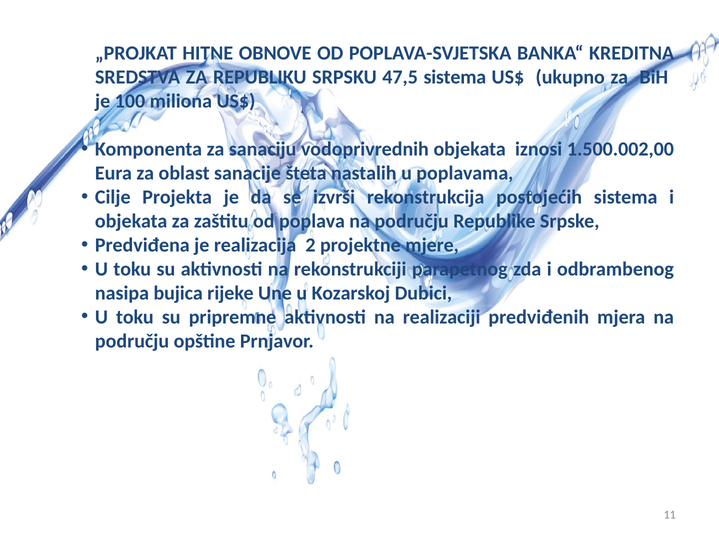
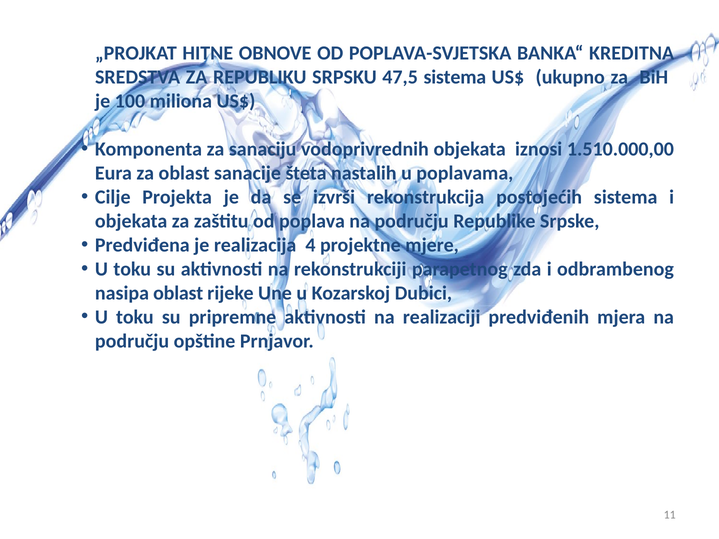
1.500.002,00: 1.500.002,00 -> 1.510.000,00 (620, 149)
2: 2 -> 4 (310, 245)
nasipa bujica: bujica -> oblast (178, 293)
